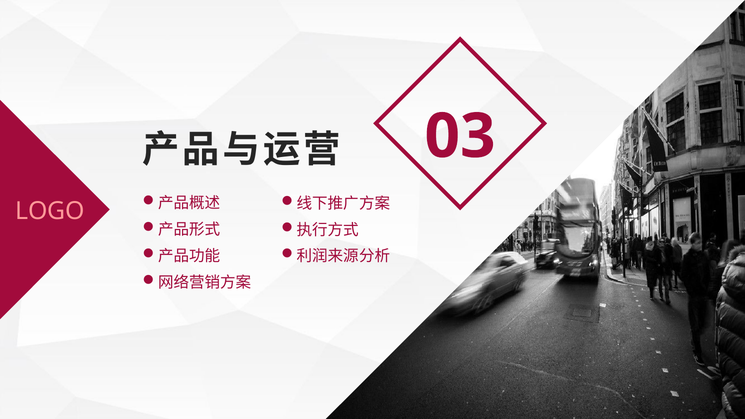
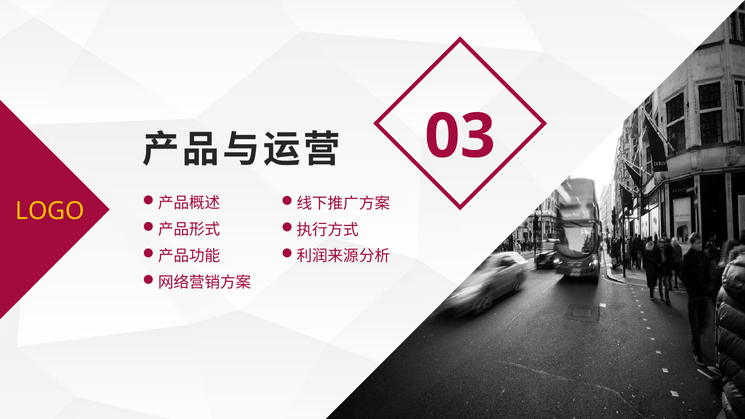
LOGO colour: pink -> yellow (50, 211)
